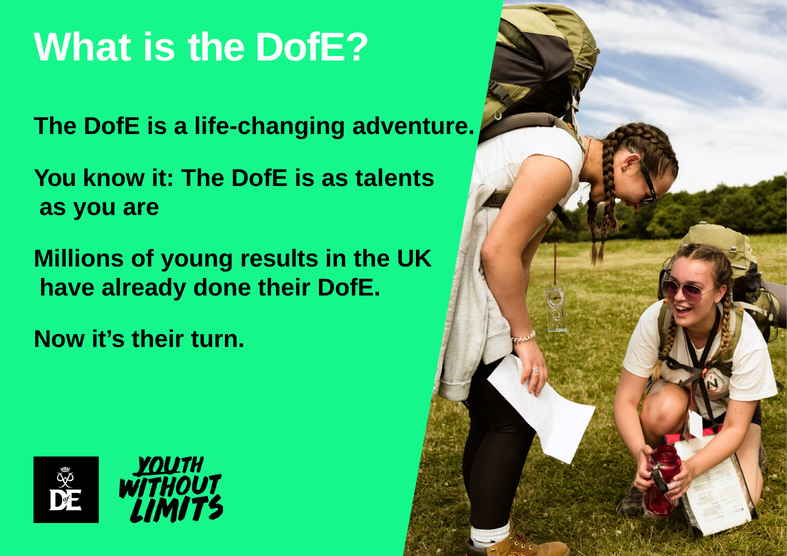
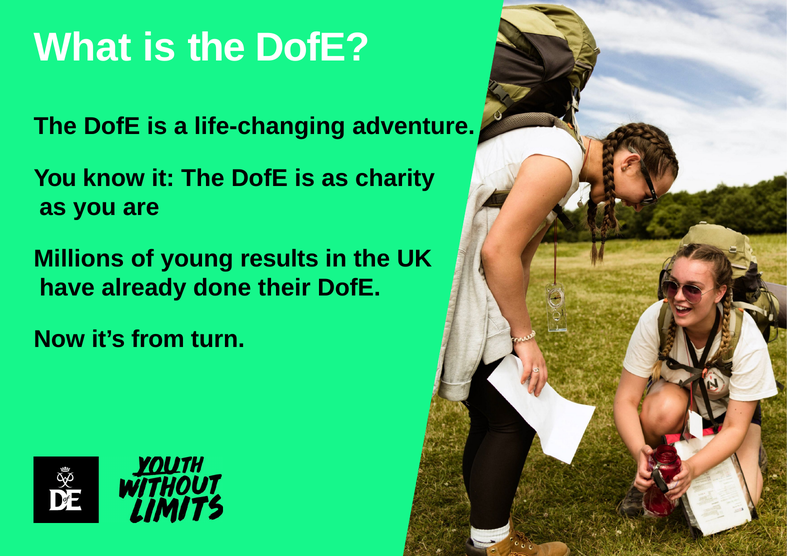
talents: talents -> charity (395, 178)
it’s their: their -> from (158, 339)
